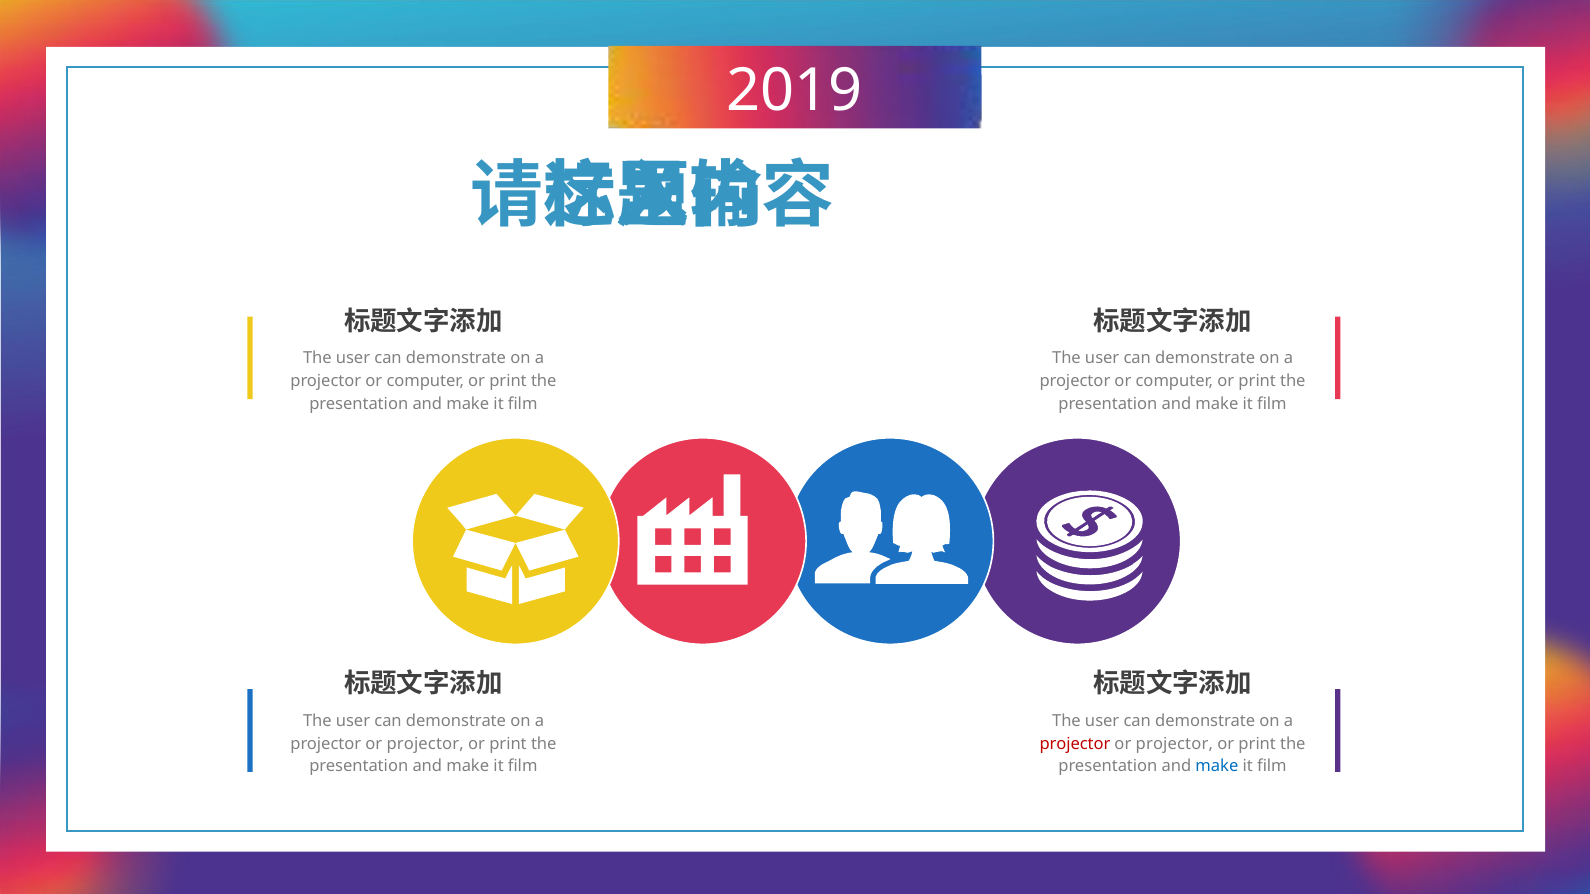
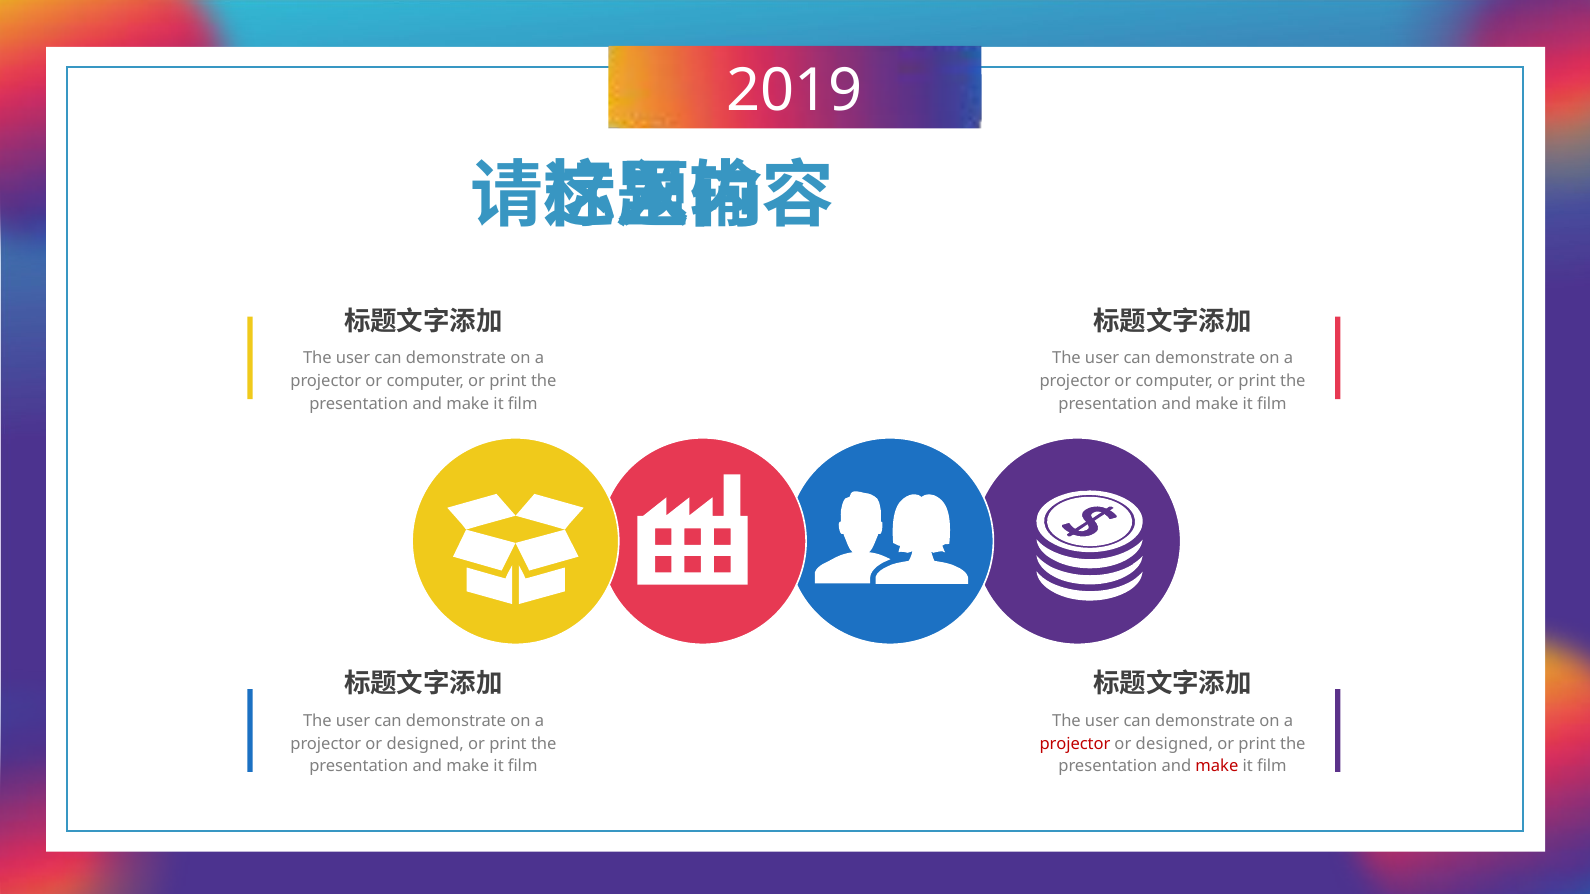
projector: projector -> designed (425, 744)
projector: projector -> designed (1174, 744)
make colour: blue -> red (1217, 767)
